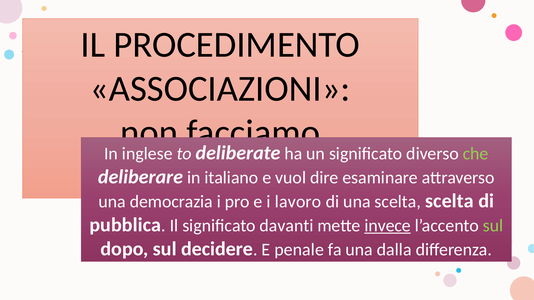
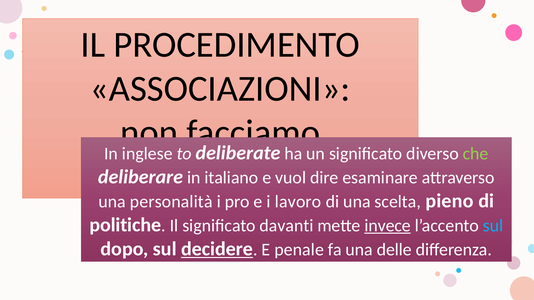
democrazia: democrazia -> personalità (171, 202)
scelta scelta: scelta -> pieno (449, 201)
pubblica: pubblica -> politiche (125, 225)
sul colour: light green -> light blue (493, 226)
decidere underline: none -> present (217, 249)
dalla: dalla -> delle (394, 250)
